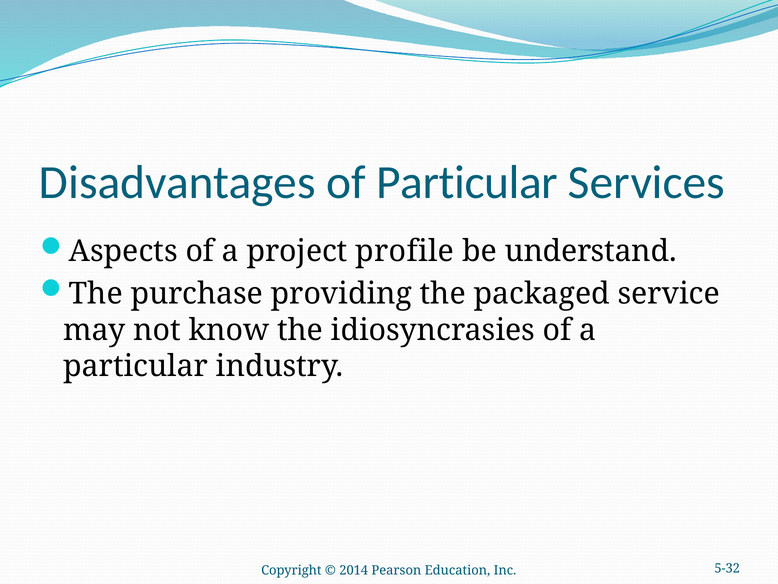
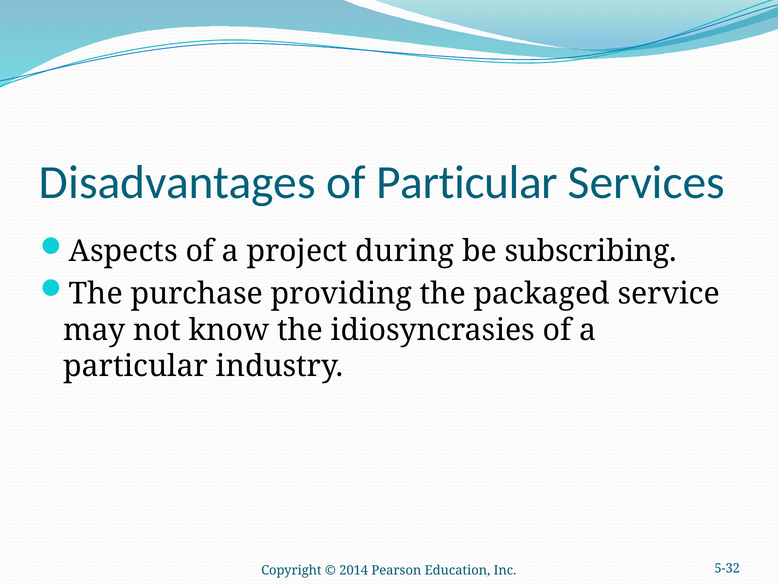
profile: profile -> during (405, 251)
understand: understand -> subscribing (591, 251)
